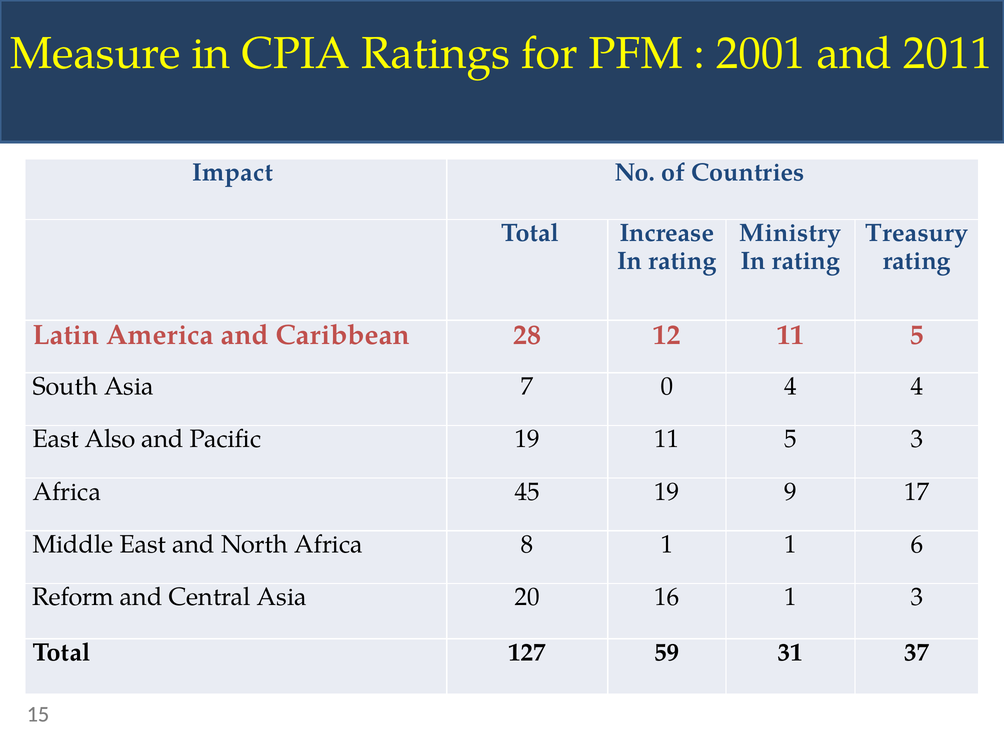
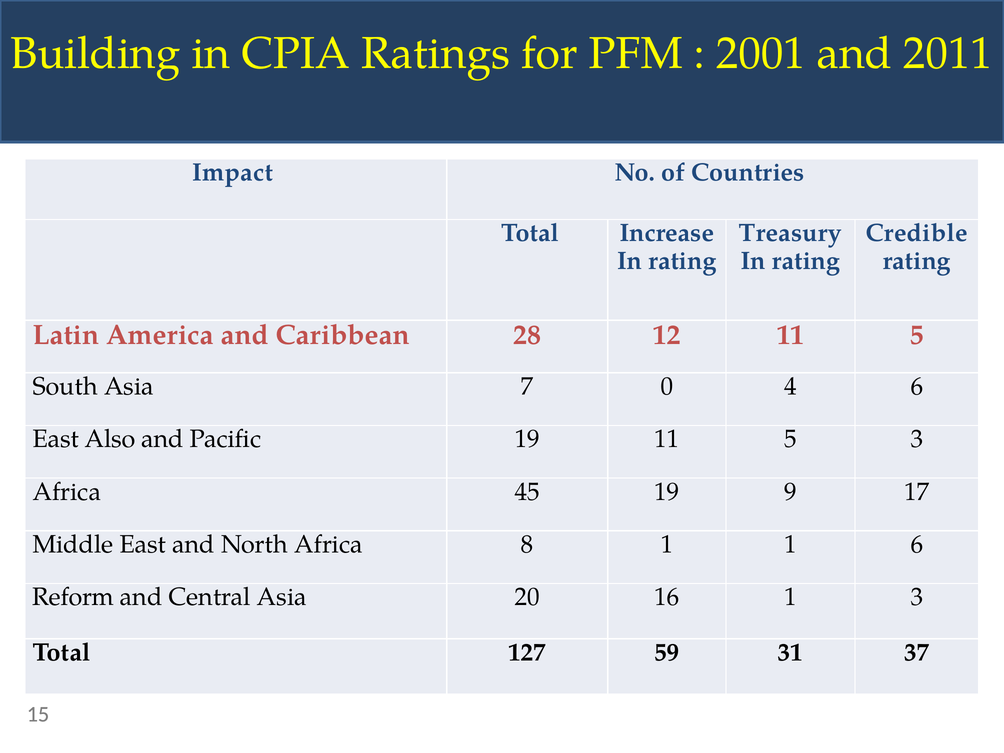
Measure: Measure -> Building (95, 54)
Ministry: Ministry -> Treasury (790, 233)
Treasury: Treasury -> Credible (917, 233)
4 4: 4 -> 6 (917, 387)
